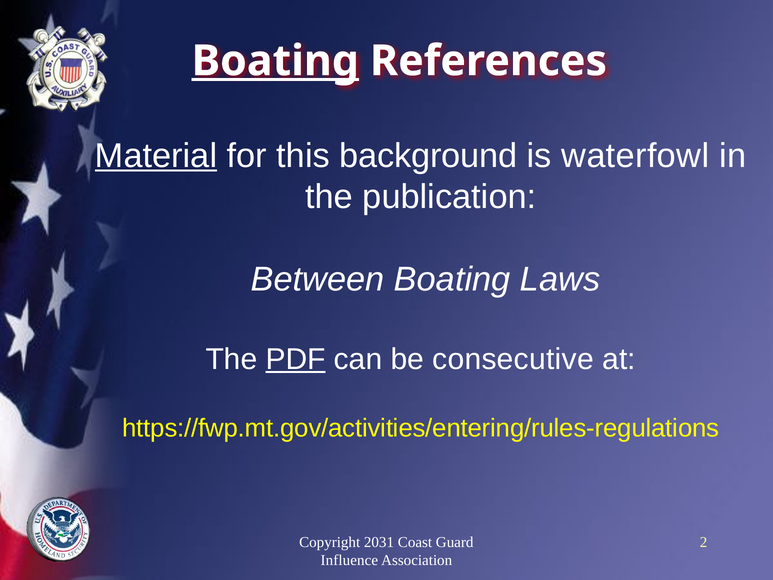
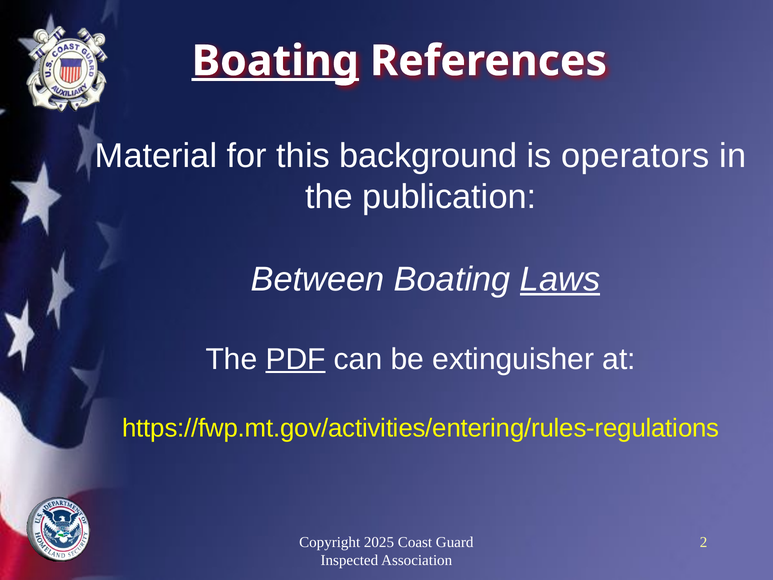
Material underline: present -> none (156, 156)
waterfowl: waterfowl -> operators (635, 156)
Laws underline: none -> present (560, 279)
consecutive: consecutive -> extinguisher (513, 359)
2031: 2031 -> 2025 (379, 542)
Influence: Influence -> Inspected (349, 560)
